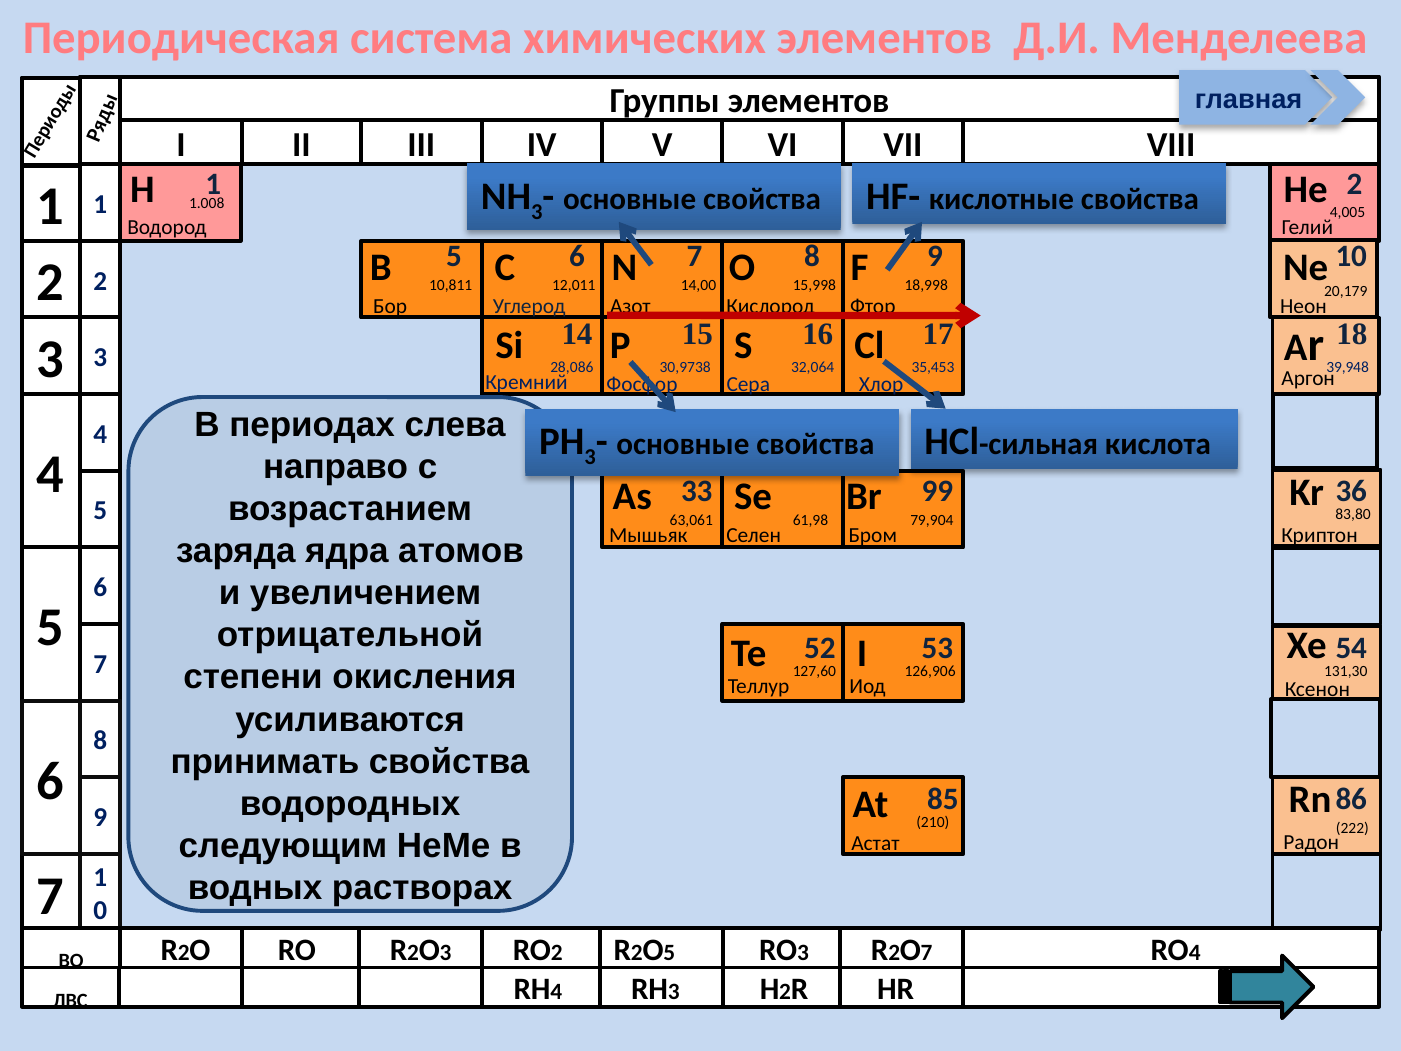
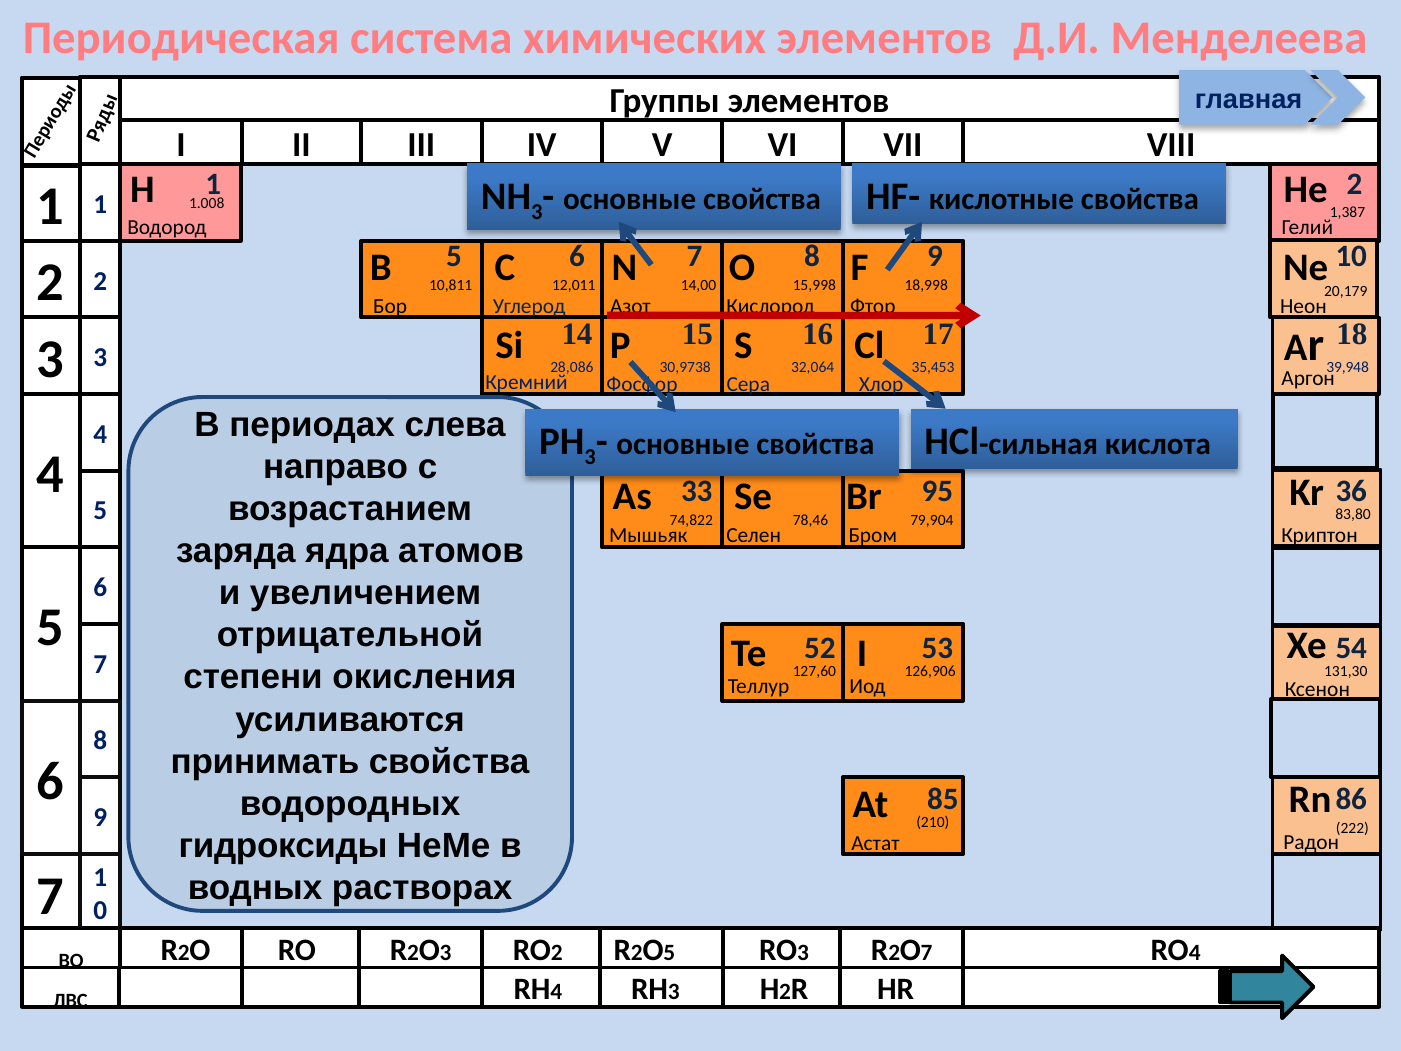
4,005: 4,005 -> 1,387 (1348, 213)
99: 99 -> 95 (937, 492)
63,061: 63,061 -> 74,822 (691, 520)
61,98: 61,98 -> 78,46 (810, 520)
следующим: следующим -> гидроксиды (283, 845)
